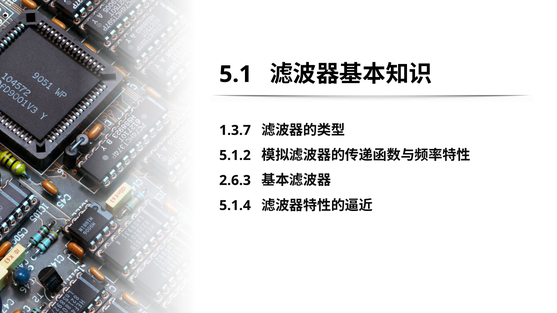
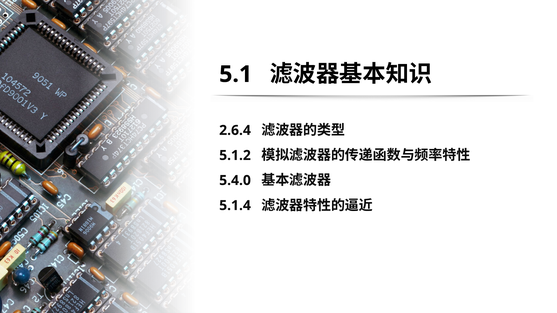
1.3.7: 1.3.7 -> 2.6.4 (235, 130)
2.6.3: 2.6.3 -> 5.4.0 (235, 181)
